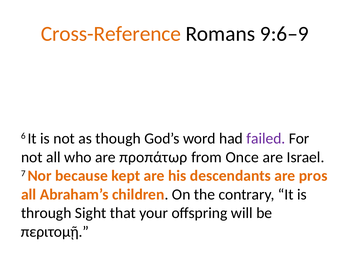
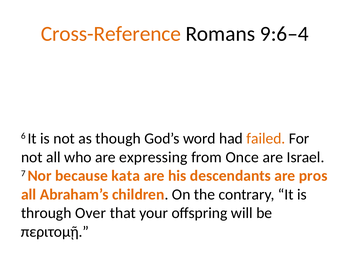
9:6–9: 9:6–9 -> 9:6–4 (284, 34)
failed colour: purple -> orange (266, 139)
προπάτωρ: προπάτωρ -> expressing (153, 157)
kept: kept -> kata (126, 176)
Sight: Sight -> Over (91, 213)
